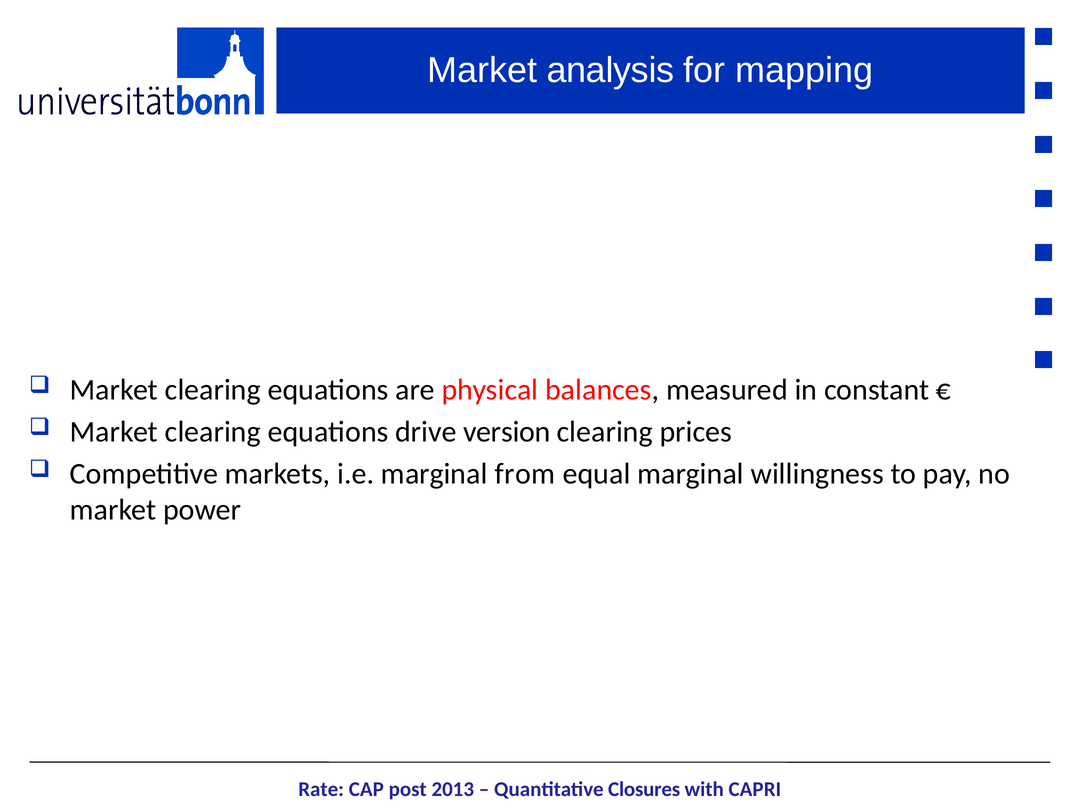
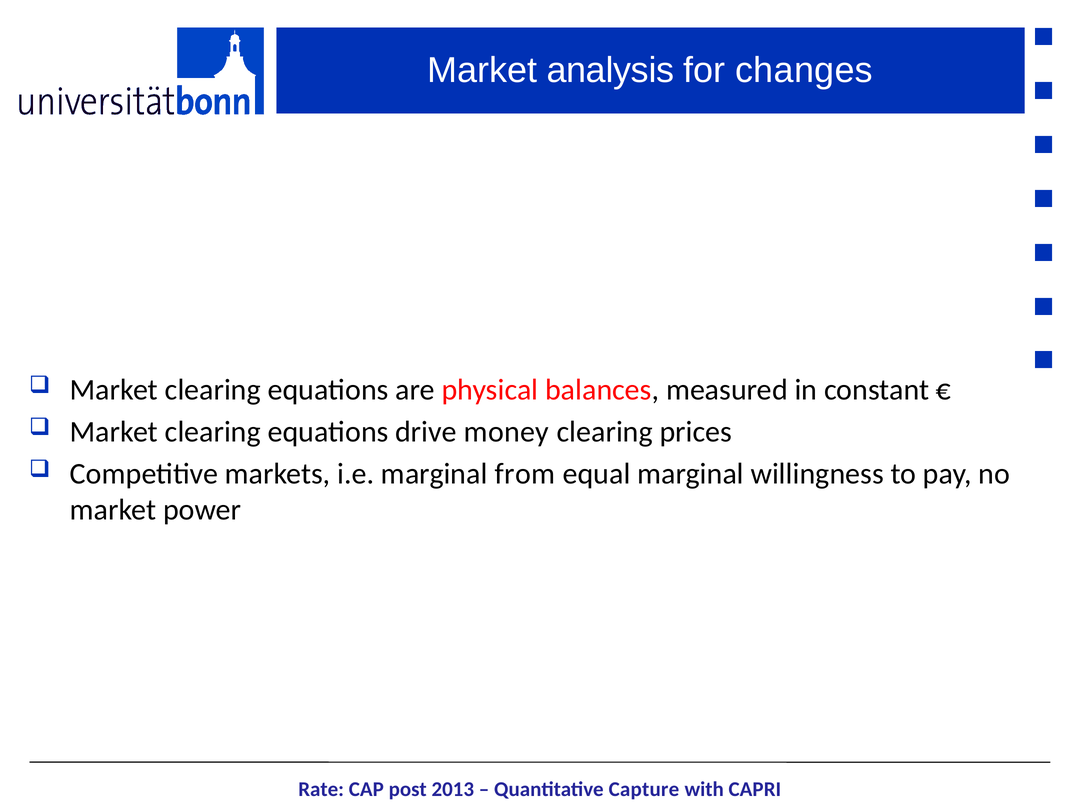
mapping: mapping -> changes (804, 70)
version: version -> money (506, 432)
Closures: Closures -> Capture (644, 789)
